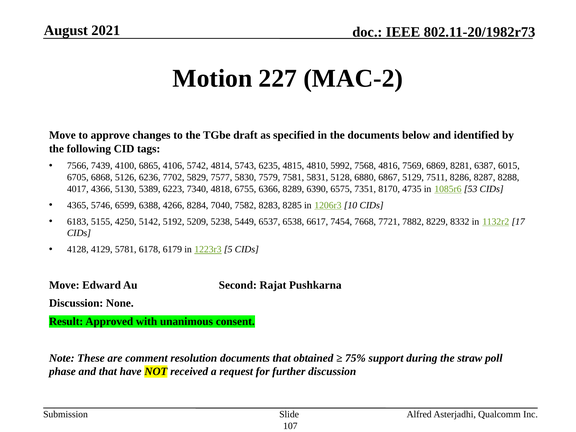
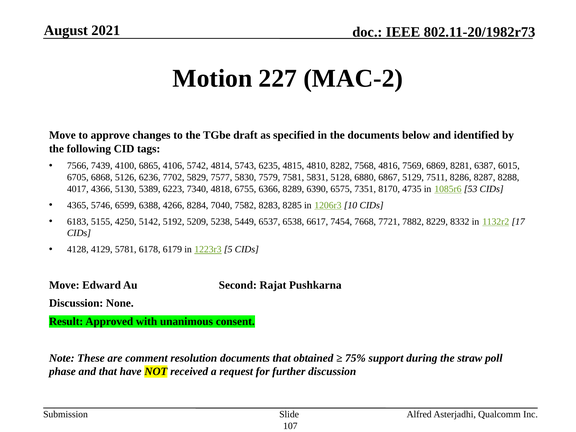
5992: 5992 -> 8282 (341, 166)
